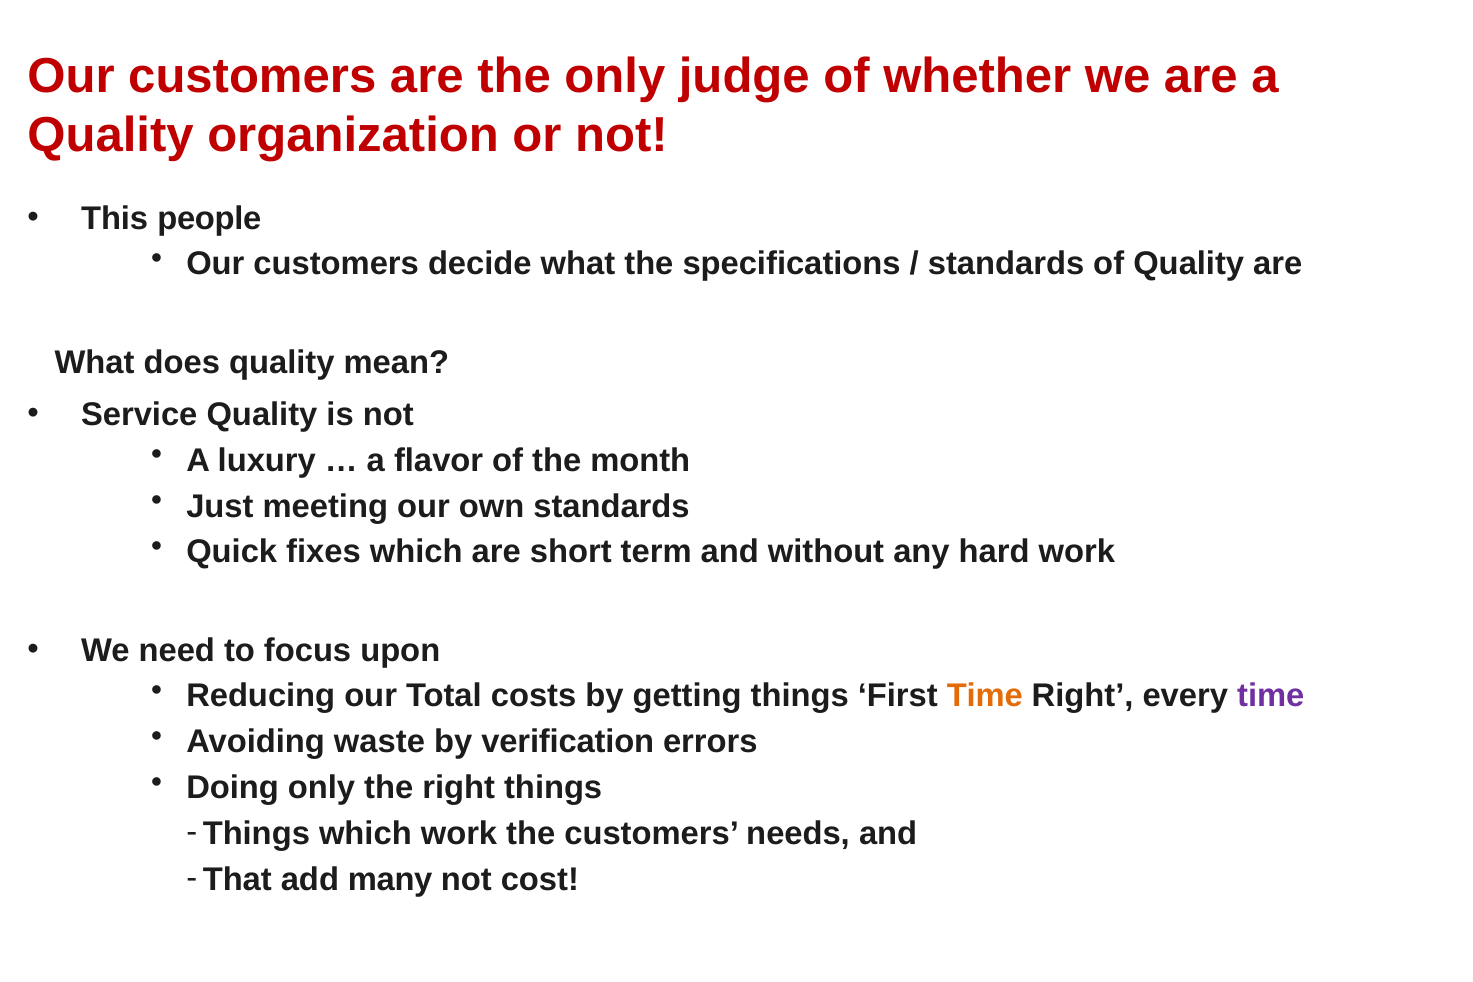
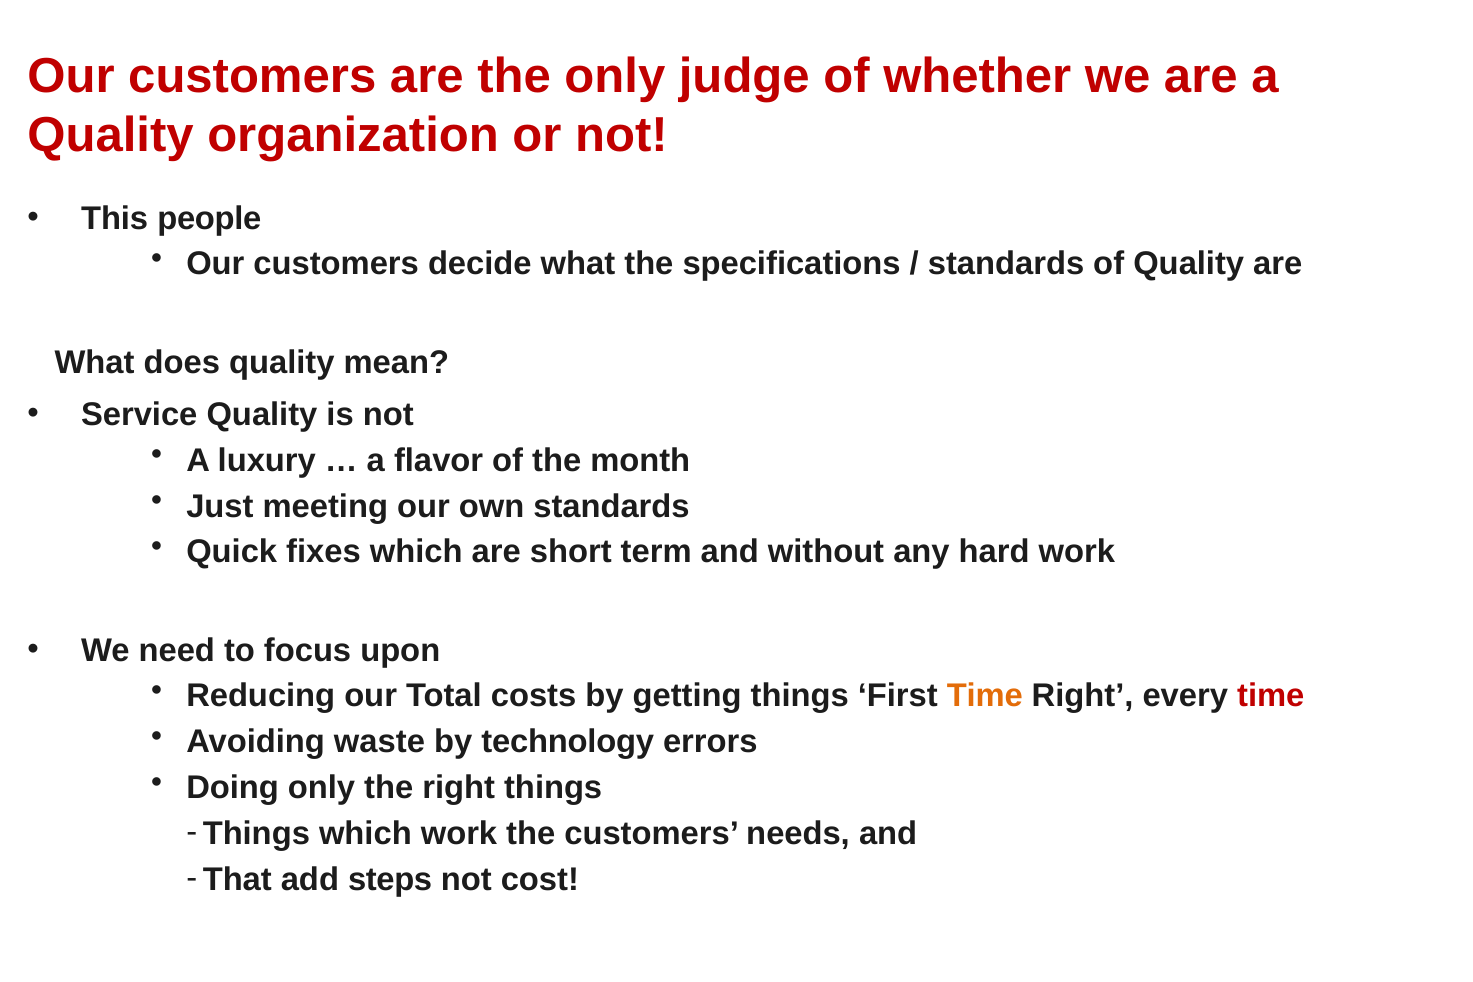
time colour: purple -> red (1271, 696)
verification: verification -> technology (568, 742)
many: many -> steps (390, 879)
